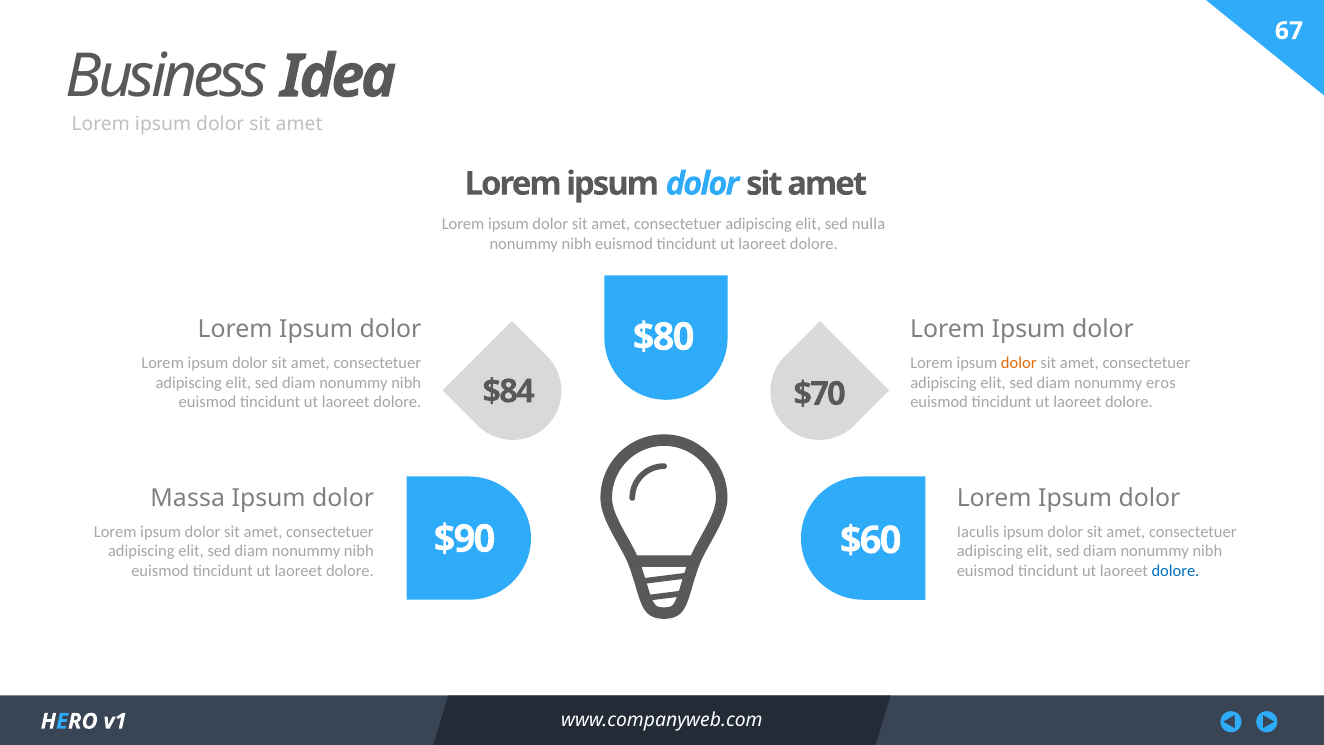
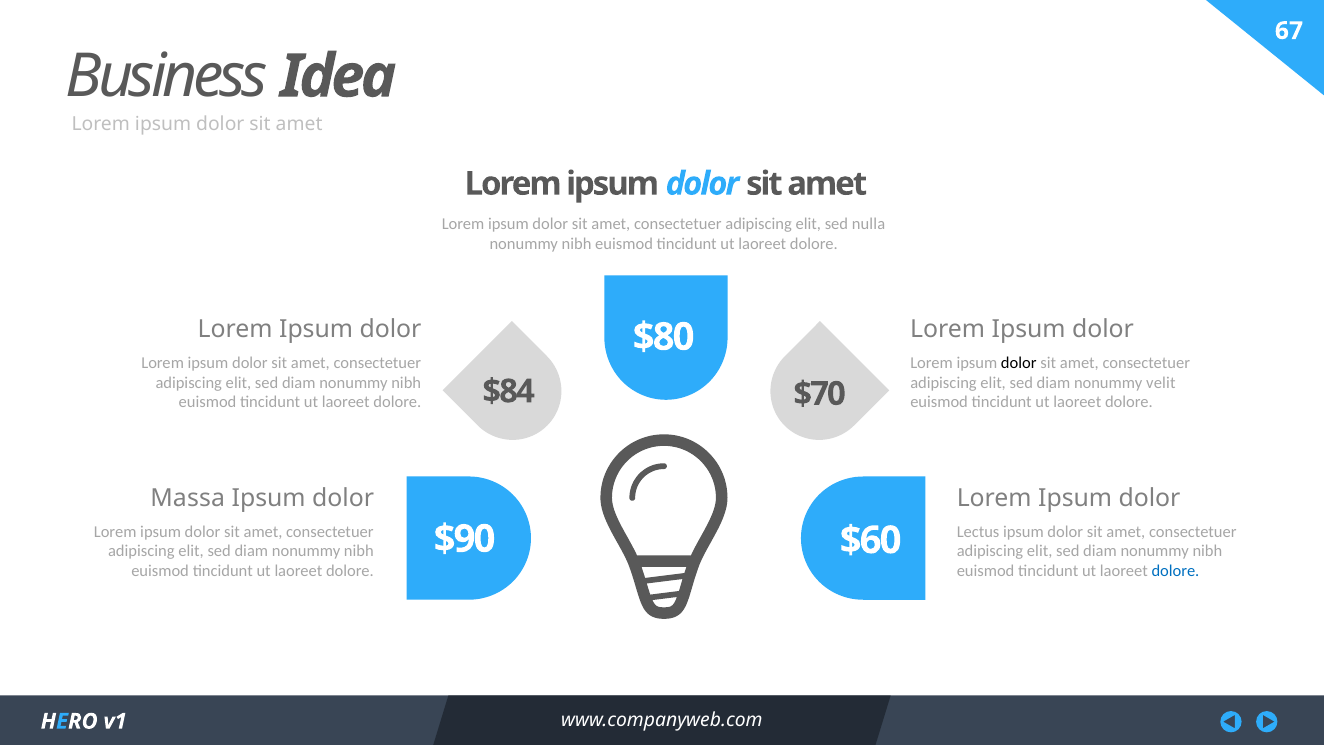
dolor colour: orange -> black (1019, 363)
eros: eros -> velit (1161, 382)
Iaculis: Iaculis -> Lectus (978, 531)
